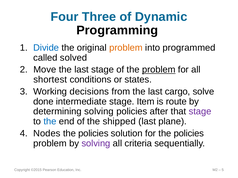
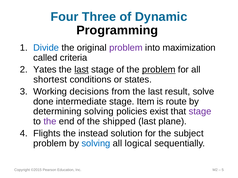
problem colour: orange -> purple (126, 48)
programmed: programmed -> maximization (189, 48)
solved: solved -> criteria (74, 58)
Move: Move -> Yates (45, 70)
last underline: none -> present (82, 70)
cargo: cargo -> result (178, 92)
after: after -> exist (159, 112)
the colour: blue -> purple (50, 122)
Nodes: Nodes -> Flights (47, 134)
policies: policies -> instead (93, 134)
for the policies: policies -> subject (189, 134)
solving colour: purple -> blue (96, 144)
criteria: criteria -> logical (138, 144)
